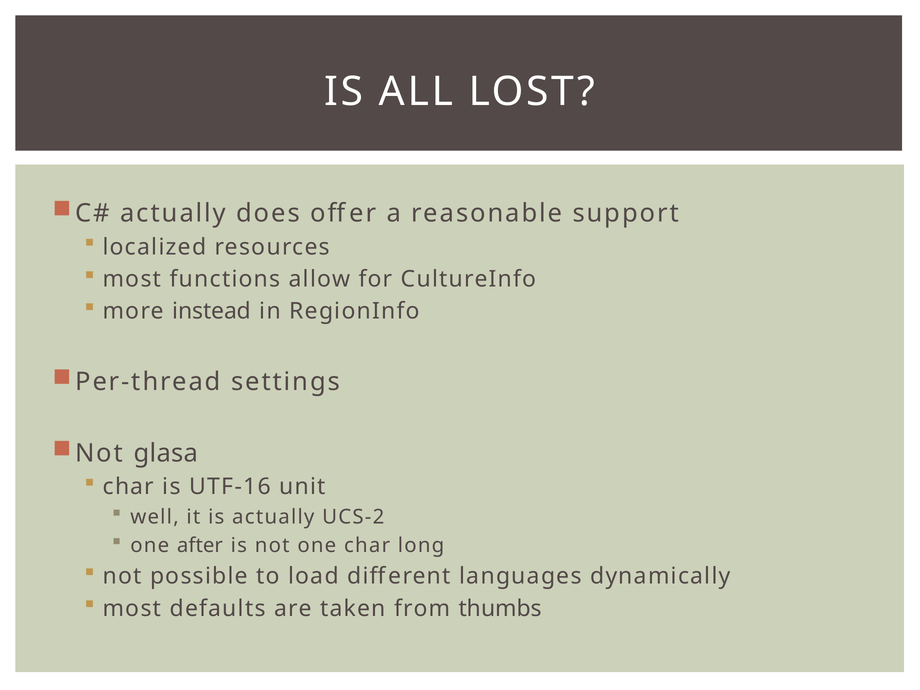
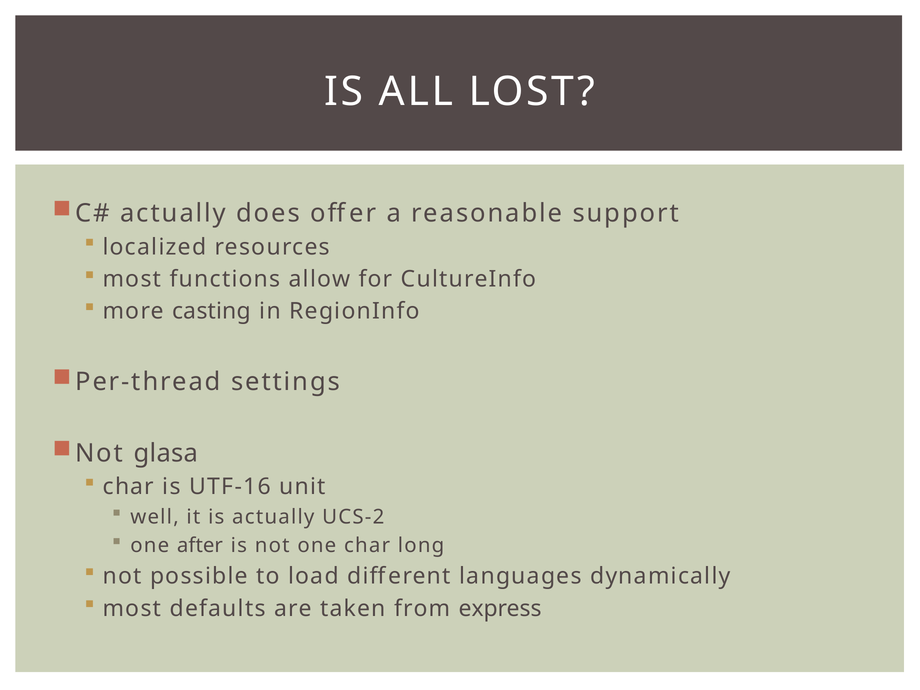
instead: instead -> casting (212, 311)
thumbs: thumbs -> express (500, 608)
